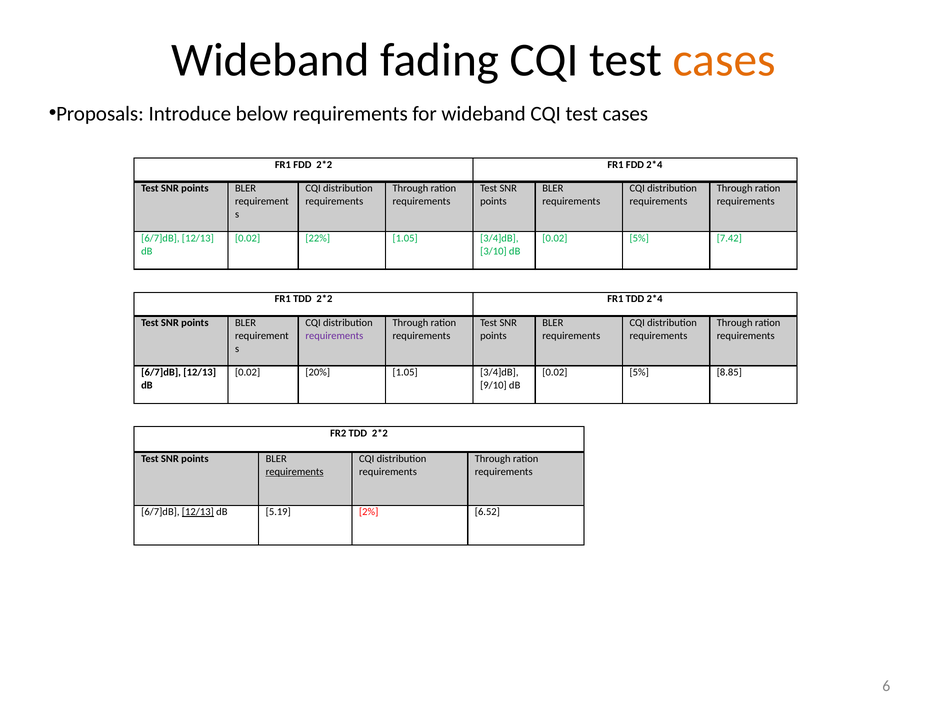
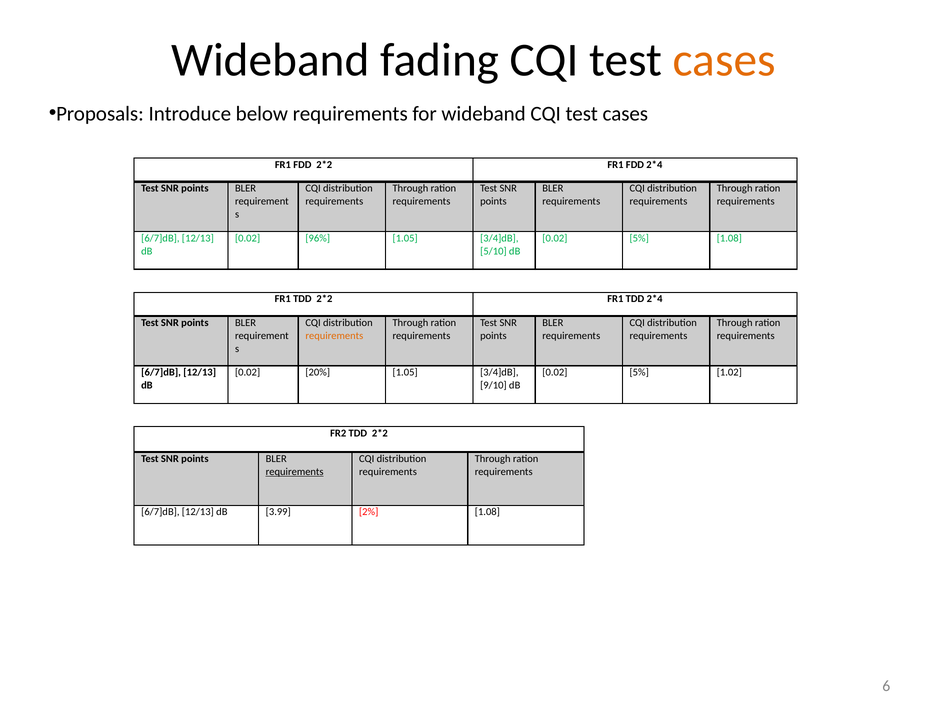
22%: 22% -> 96% (318, 238)
5% 7.42: 7.42 -> 1.08 (729, 238)
3/10: 3/10 -> 5/10 (493, 251)
requirements colour: purple -> orange (334, 335)
8.85: 8.85 -> 1.02 (729, 372)
12/13 underline: present -> none (198, 511)
5.19: 5.19 -> 3.99 (278, 511)
2% 6.52: 6.52 -> 1.08 (487, 511)
